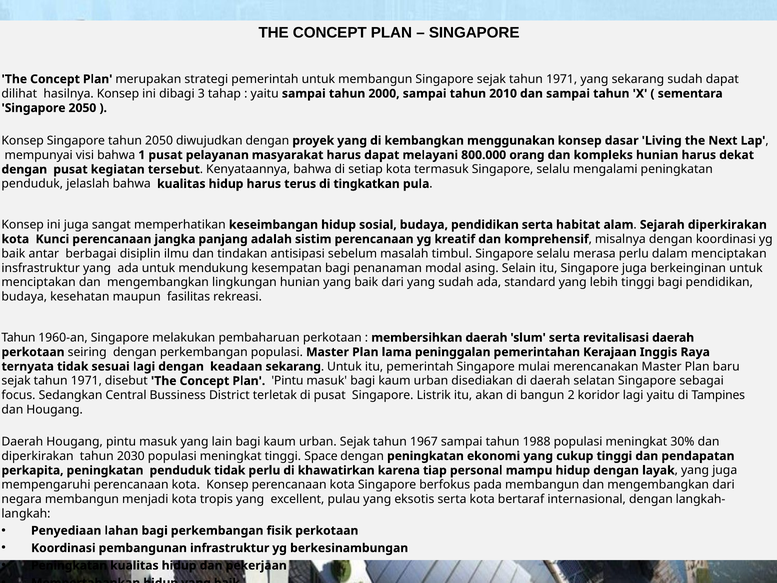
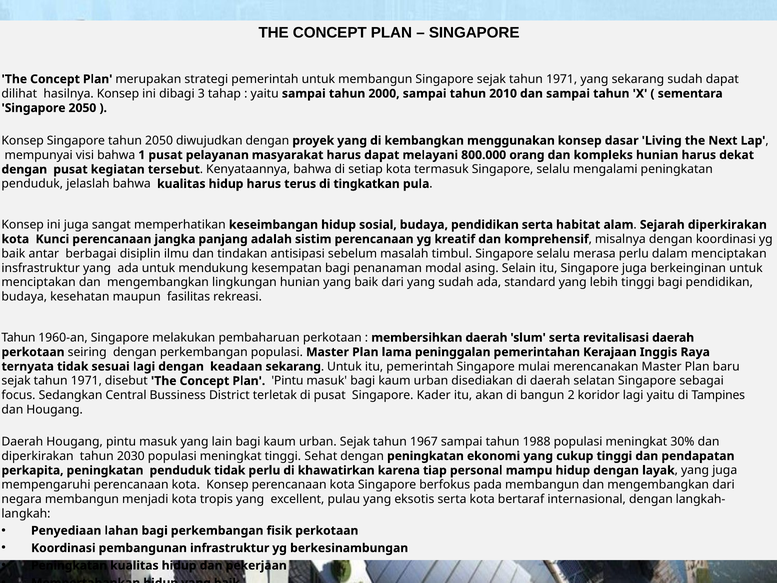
Listrik: Listrik -> Kader (434, 395)
Space: Space -> Sehat (321, 456)
